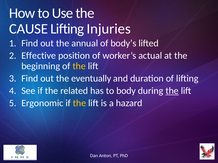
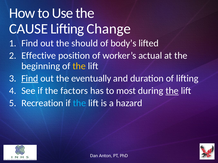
Injuries: Injuries -> Change (109, 29)
annual: annual -> should (85, 43)
Find underline: none -> present (30, 79)
related: related -> factors (74, 91)
body: body -> most (126, 91)
Ergonomic: Ergonomic -> Recreation (42, 103)
the colour: yellow -> light blue (79, 103)
